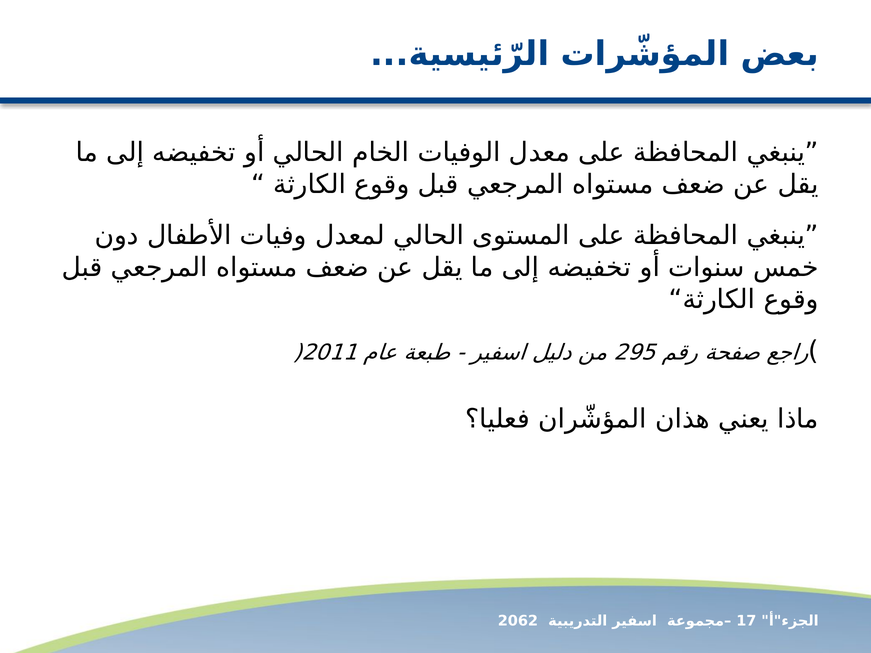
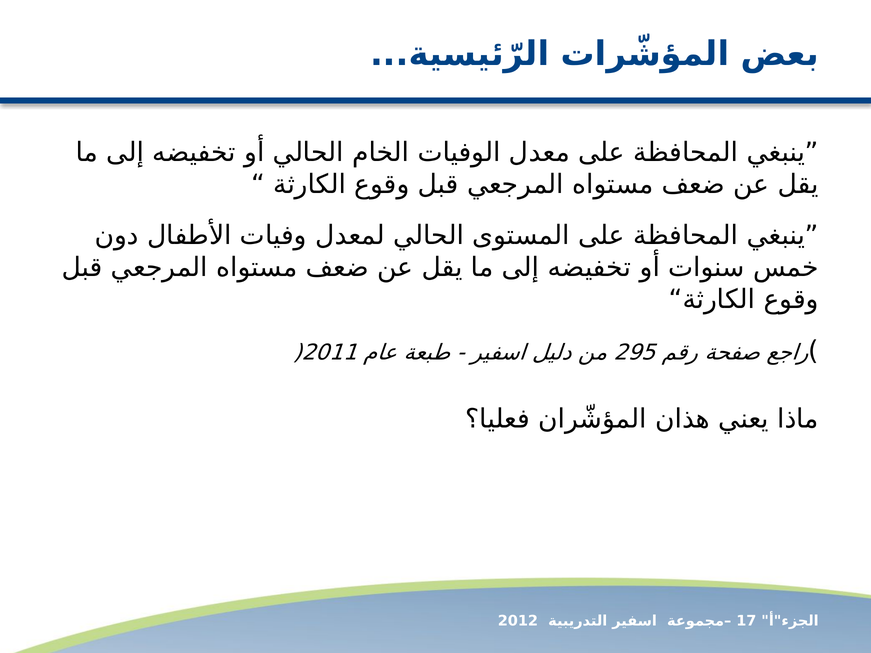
2062: 2062 -> 2012 (518, 621)
